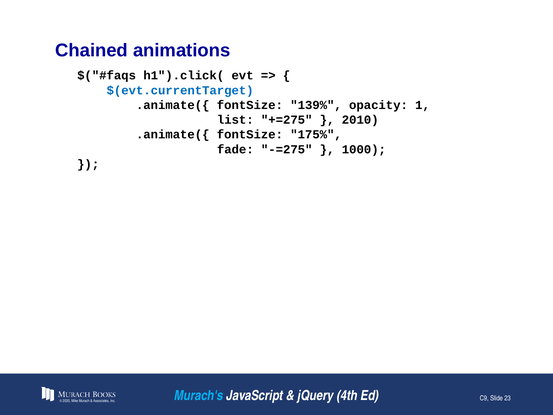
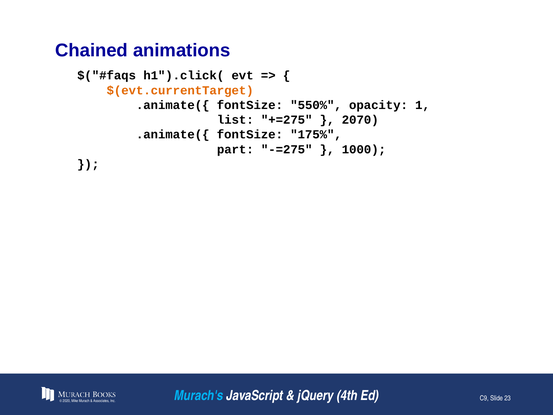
$(evt.currentTarget colour: blue -> orange (180, 90)
139%: 139% -> 550% (316, 105)
2010: 2010 -> 2070 (360, 120)
fade: fade -> part (235, 149)
